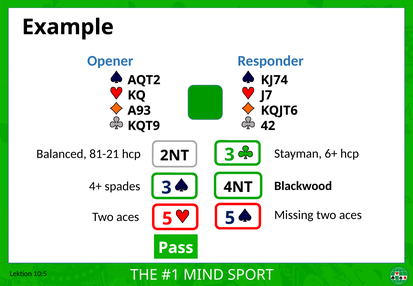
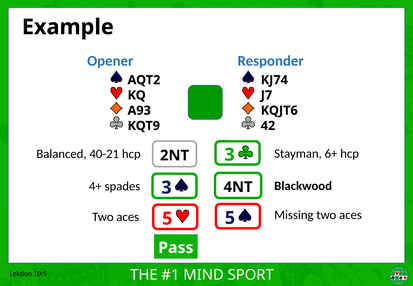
81-21: 81-21 -> 40-21 (104, 154)
